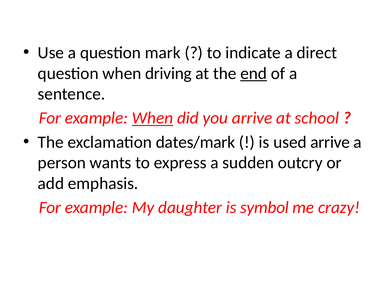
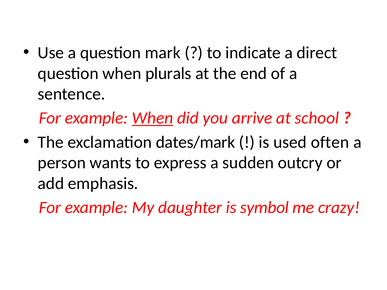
driving: driving -> plurals (168, 73)
end underline: present -> none (254, 73)
used arrive: arrive -> often (330, 142)
